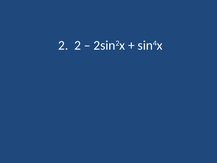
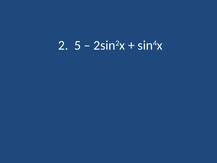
2 2: 2 -> 5 (78, 45)
